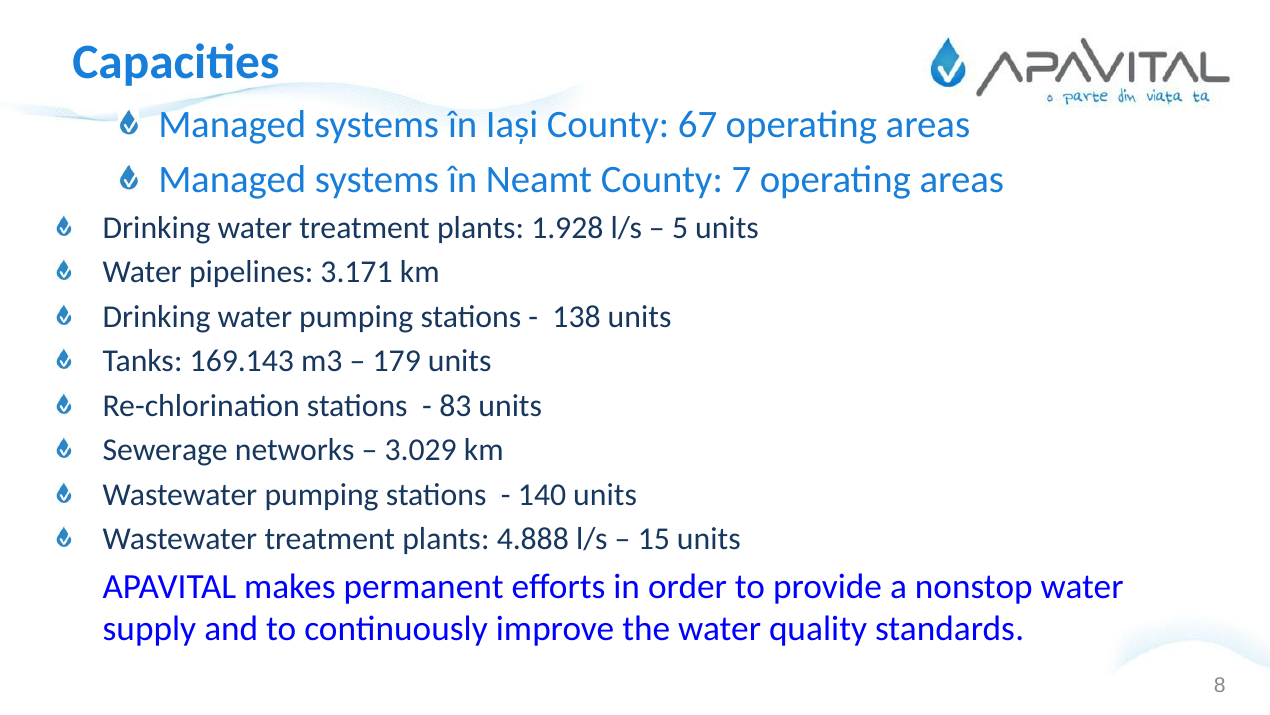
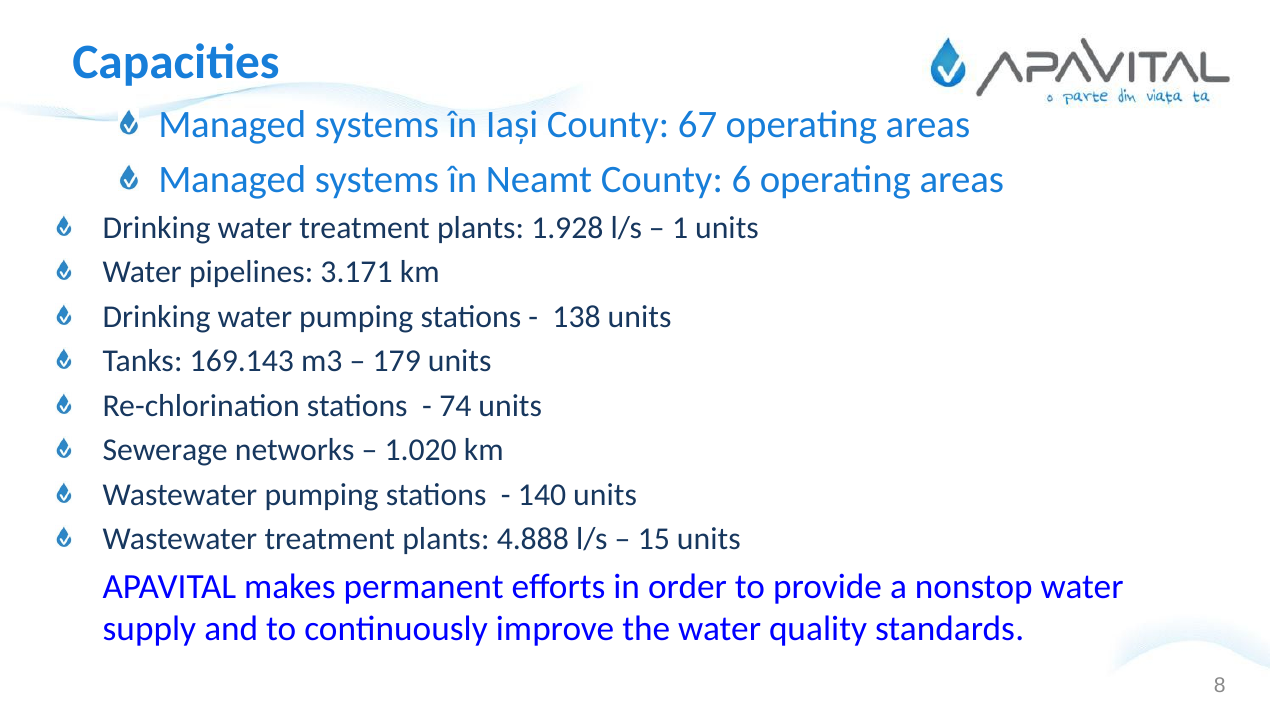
7: 7 -> 6 (741, 179)
5: 5 -> 1 (680, 227)
83: 83 -> 74 (455, 405)
3.029: 3.029 -> 1.020 (421, 450)
